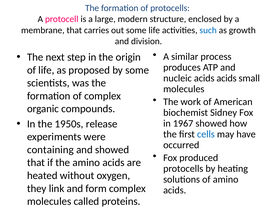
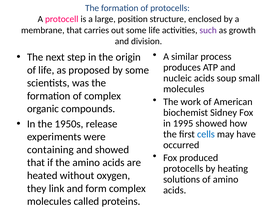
modern: modern -> position (133, 19)
such colour: blue -> purple (208, 30)
acids acids: acids -> soup (227, 78)
1967: 1967 -> 1995 (183, 123)
